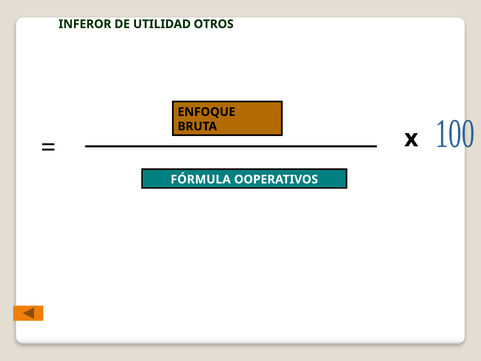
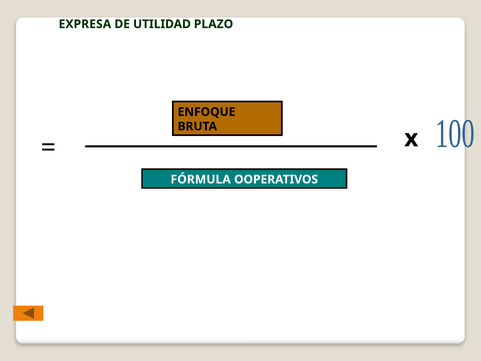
INFEROR: INFEROR -> EXPRESA (85, 24)
OTROS: OTROS -> PLAZO (214, 24)
